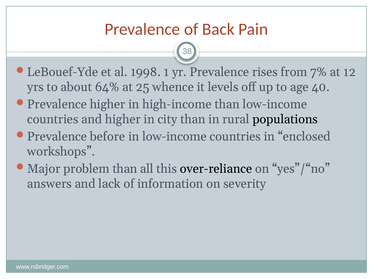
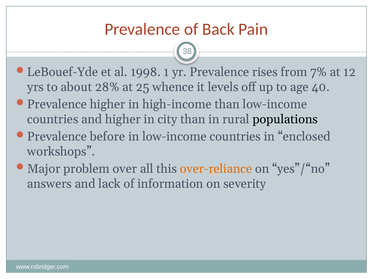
64%: 64% -> 28% (107, 87)
problem than: than -> over (125, 169)
over-reliance colour: black -> orange (216, 169)
